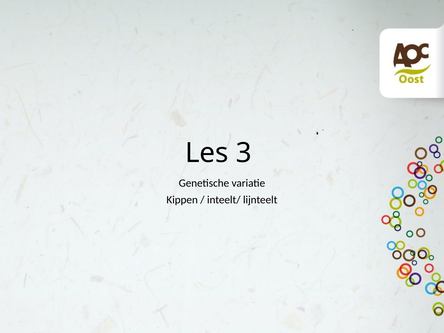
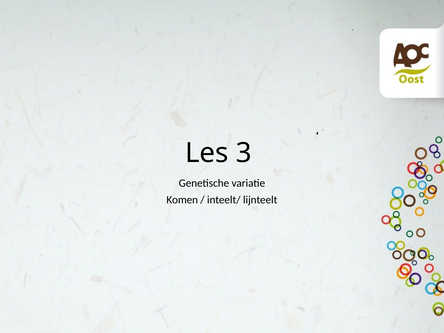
Kippen: Kippen -> Komen (182, 200)
